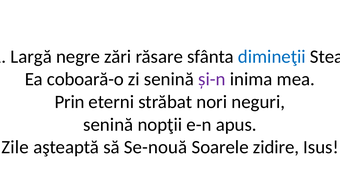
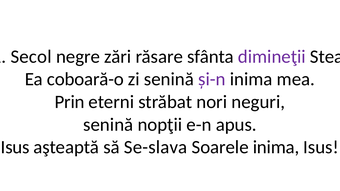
Largă: Largă -> Secol (31, 57)
dimineţii colour: blue -> purple (272, 57)
Zile: Zile -> Isus (15, 147)
Se-nouă: Se-nouă -> Se-slava (156, 147)
Soarele zidire: zidire -> inima (276, 147)
